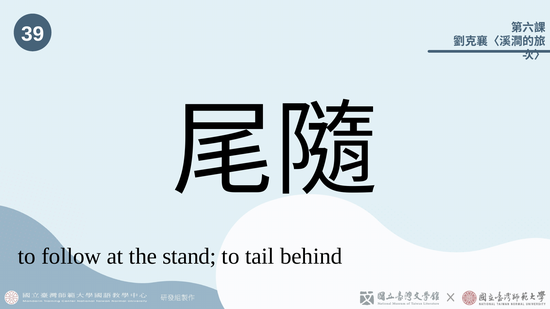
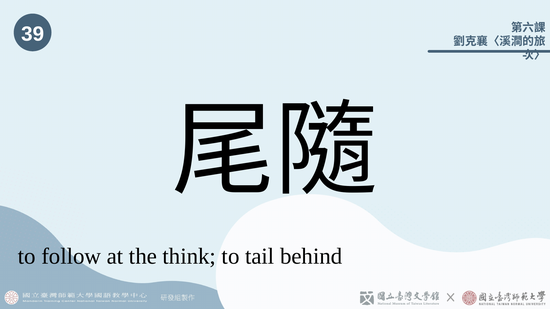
stand: stand -> think (189, 257)
